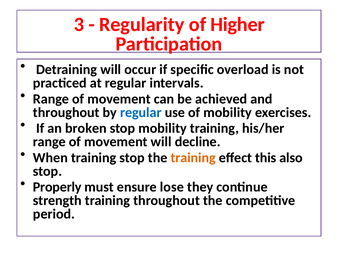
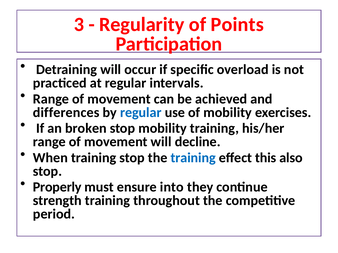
Higher: Higher -> Points (237, 25)
throughout: throughout -> differences (66, 113)
training colour: orange -> blue (193, 158)
lose: lose -> into (172, 187)
